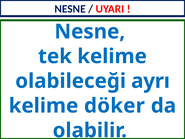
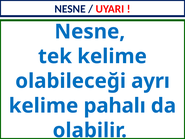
döker: döker -> pahalı (115, 106)
